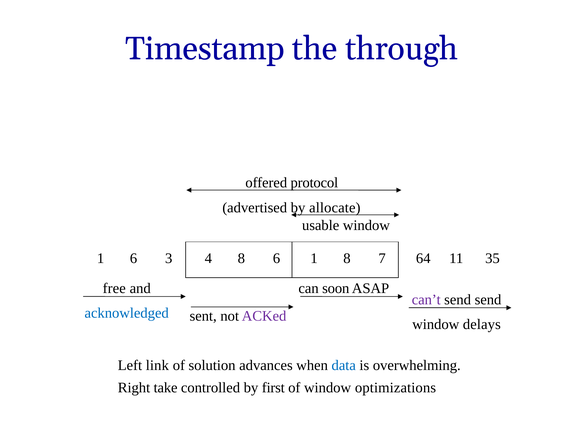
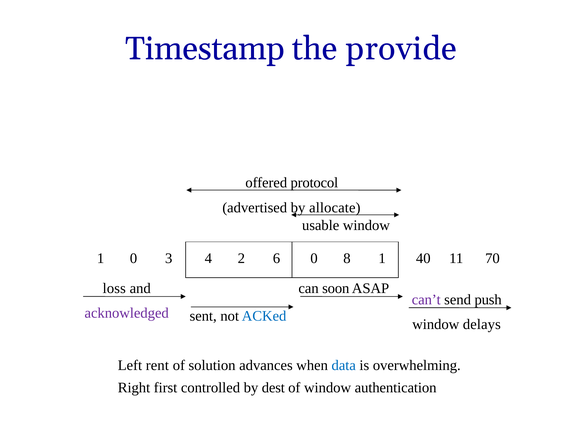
through: through -> provide (401, 49)
1 6: 6 -> 0 (134, 258)
4 8: 8 -> 2 (241, 258)
6 1: 1 -> 0 (314, 258)
8 7: 7 -> 1 (382, 258)
64: 64 -> 40 (423, 258)
35: 35 -> 70 (492, 258)
free: free -> loss (114, 288)
send send: send -> push (488, 300)
acknowledged colour: blue -> purple (127, 313)
ACKed colour: purple -> blue (264, 316)
link: link -> rent (157, 365)
take: take -> first (166, 388)
first: first -> dest (273, 388)
optimizations: optimizations -> authentication (396, 388)
